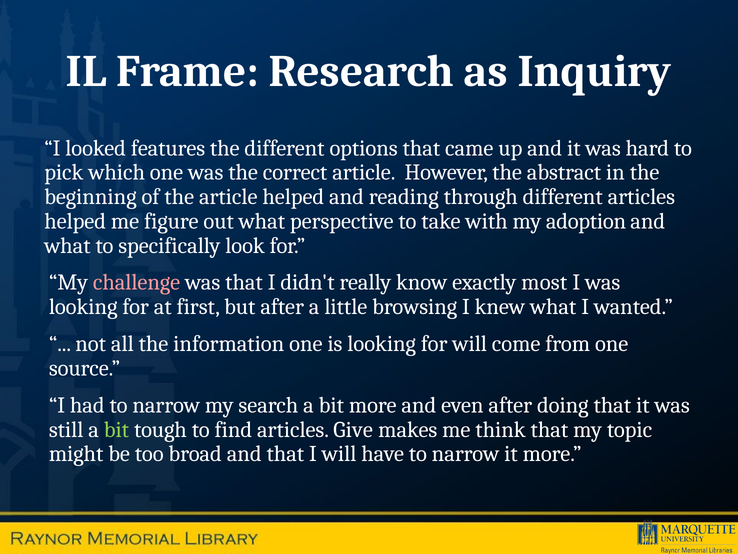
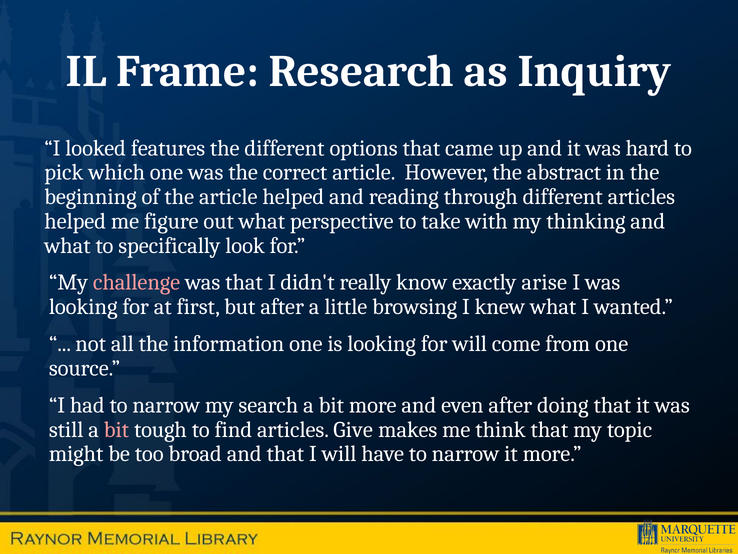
adoption: adoption -> thinking (586, 221)
most: most -> arise (544, 282)
bit colour: light green -> pink (116, 429)
